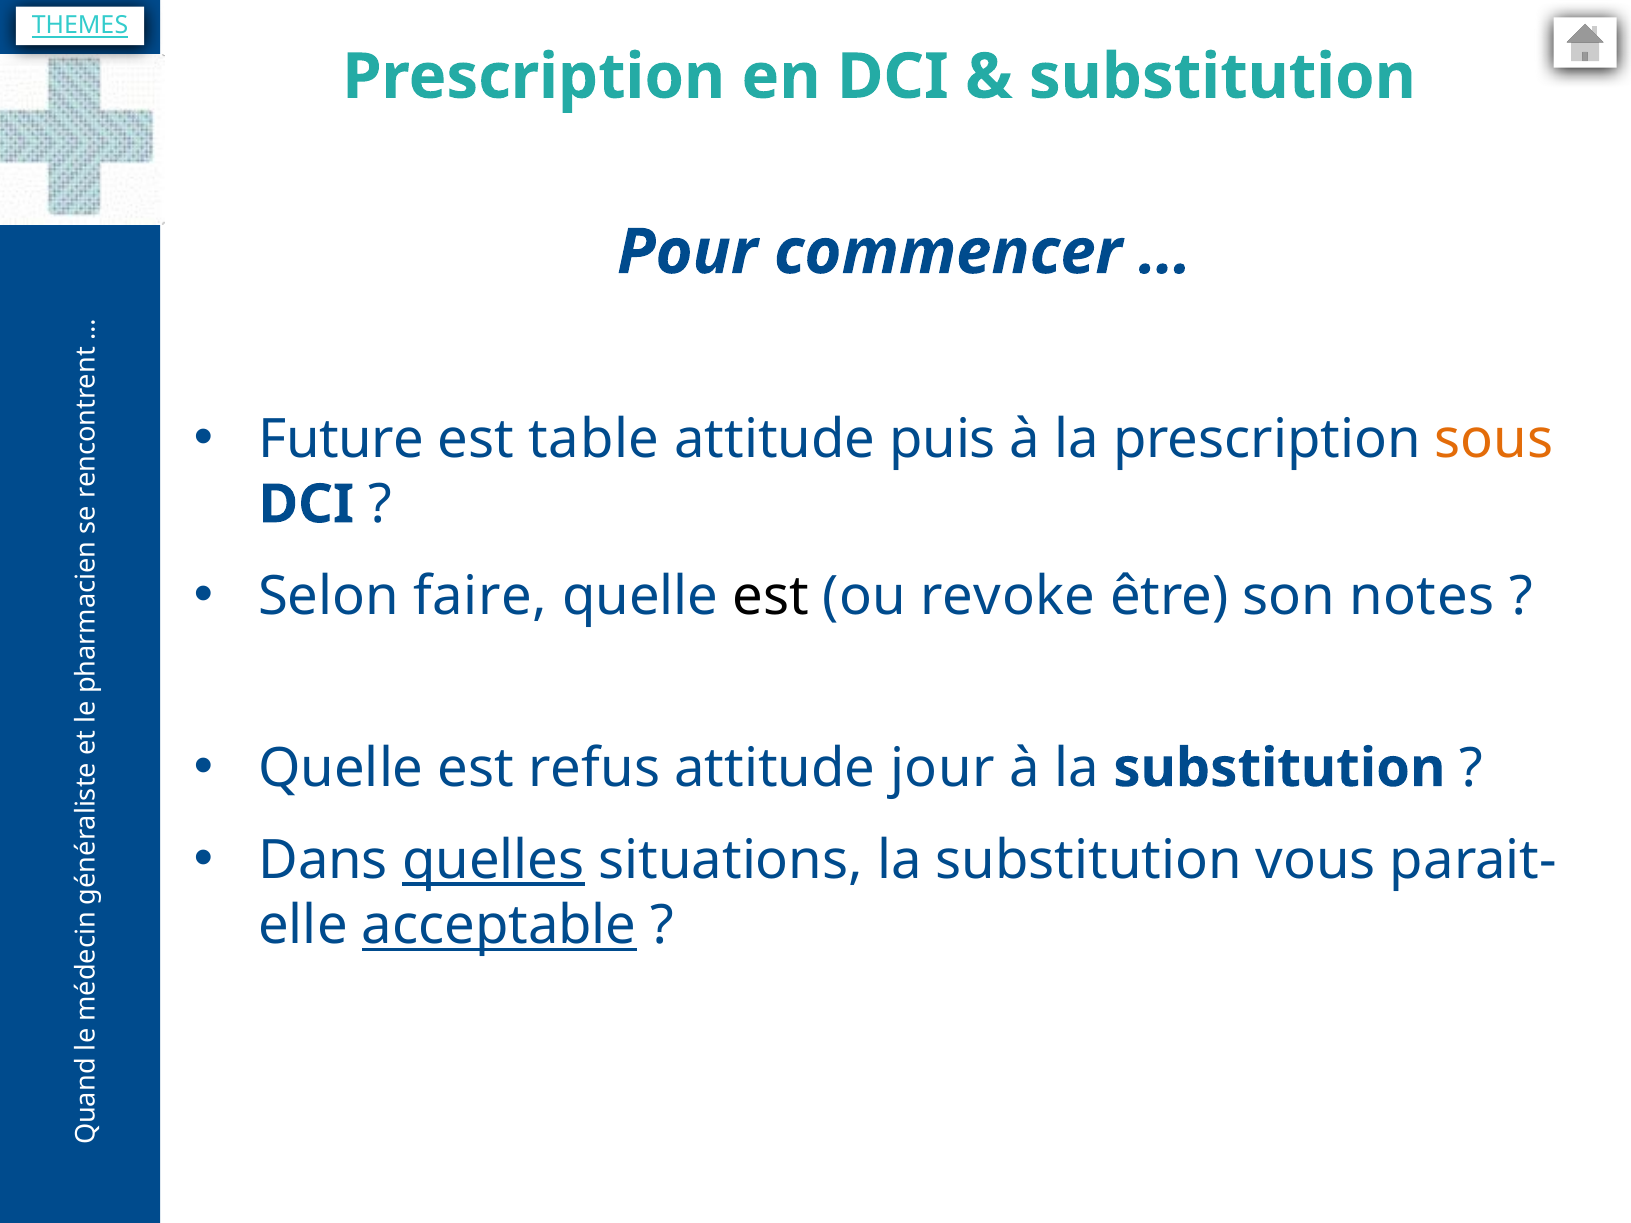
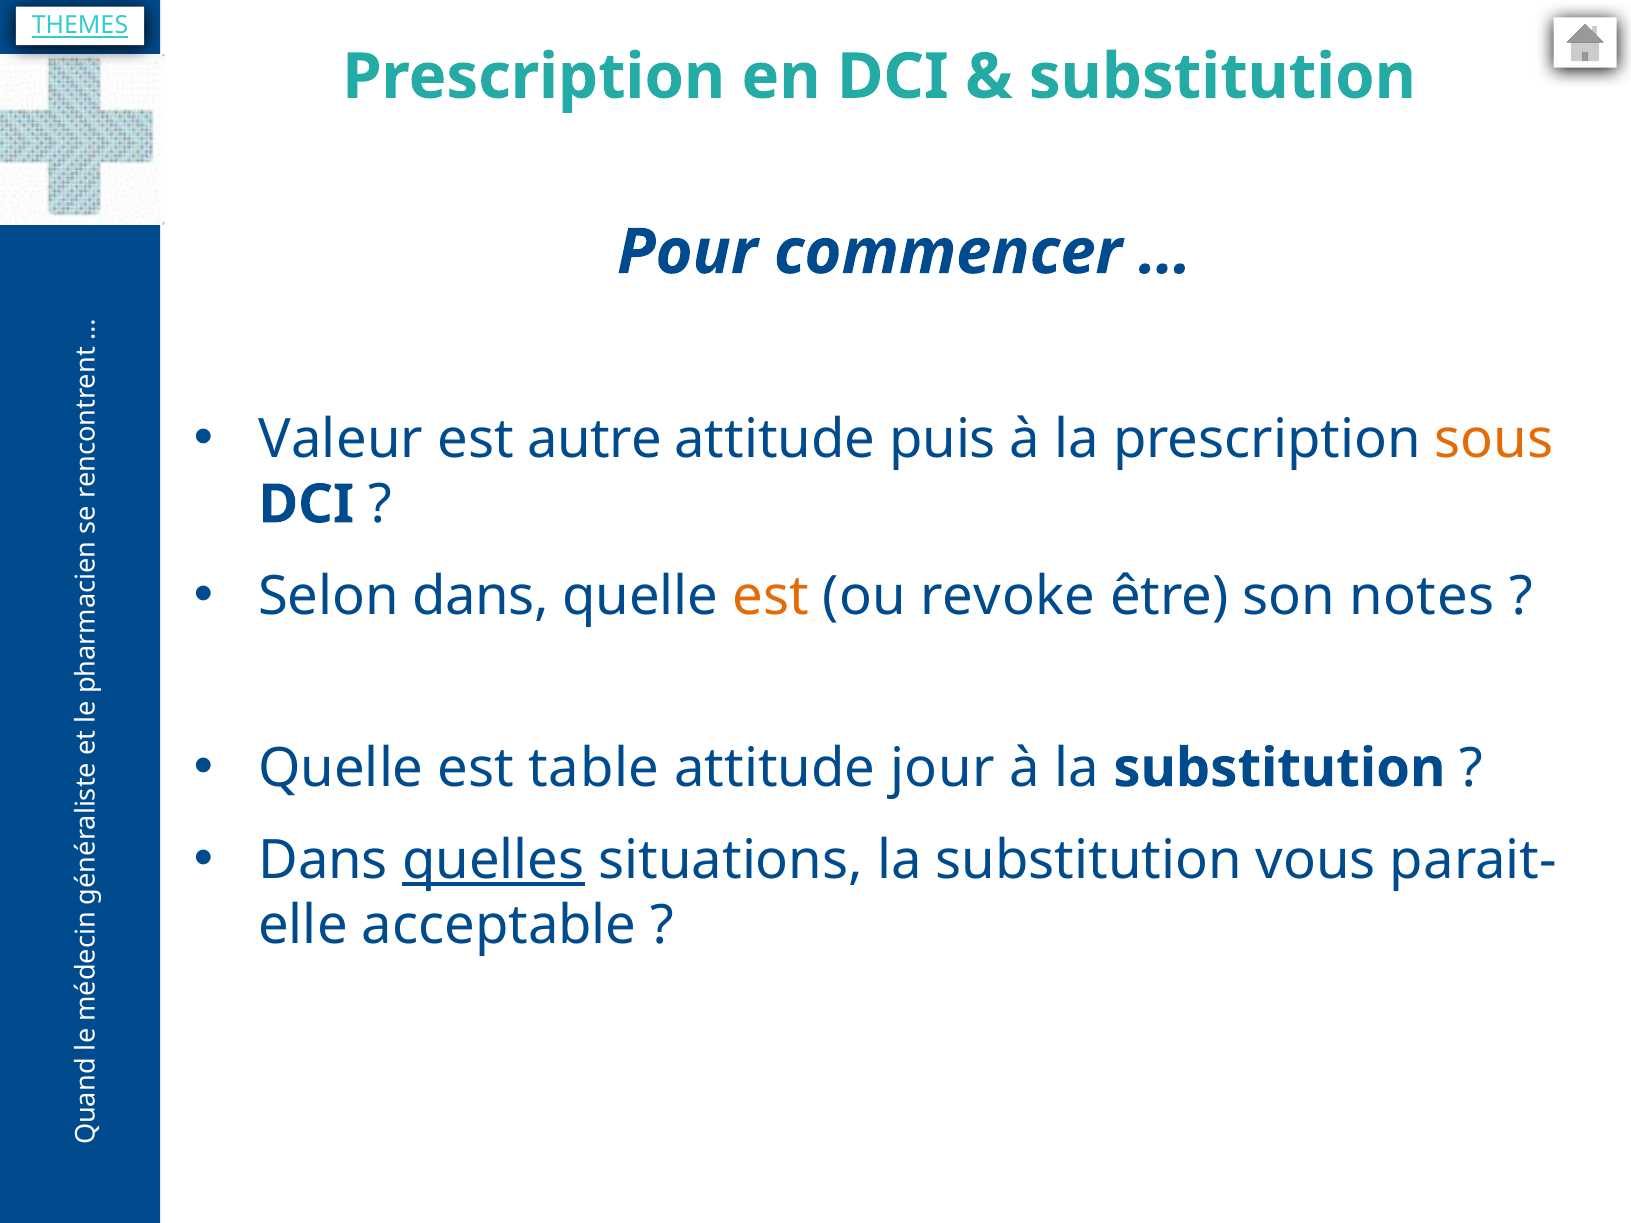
Future: Future -> Valeur (341, 439)
table: table -> autre (595, 439)
Selon faire: faire -> dans (481, 597)
est colour: black -> orange (771, 597)
refus: refus -> table (594, 768)
acceptable underline: present -> none (499, 926)
